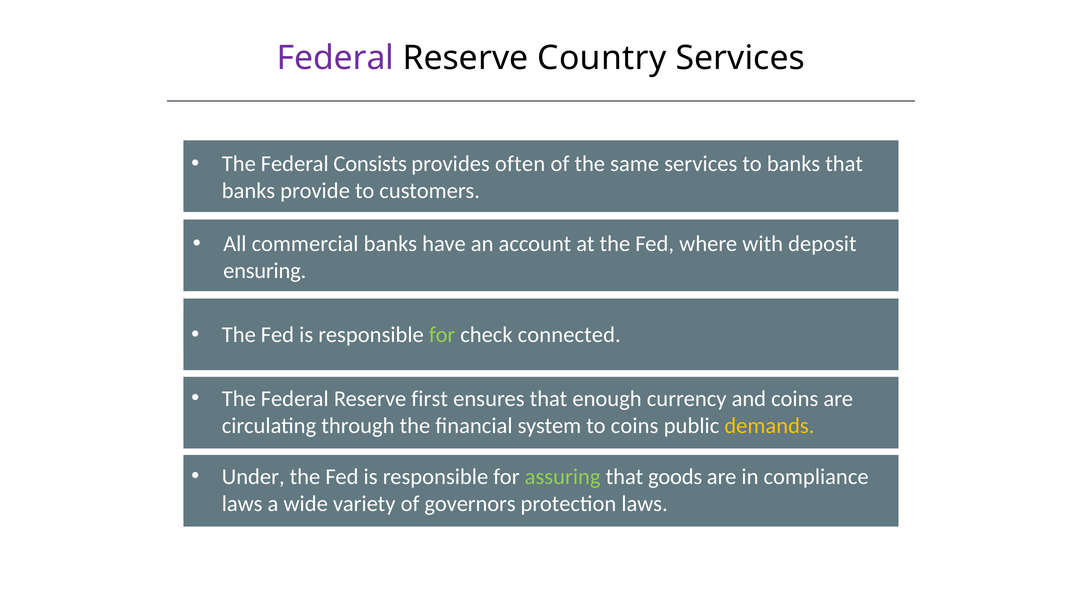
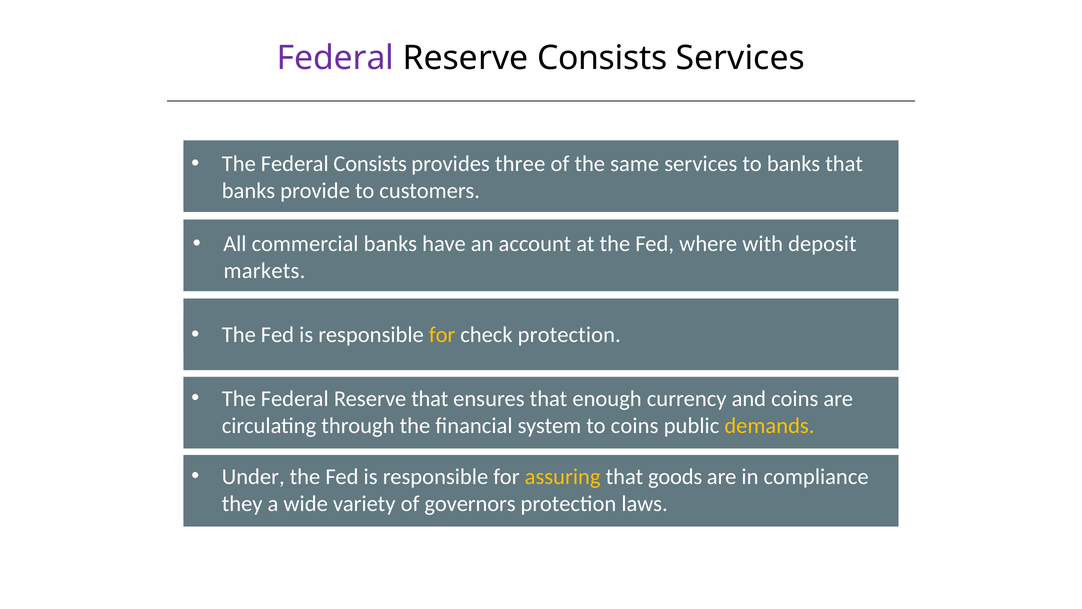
Reserve Country: Country -> Consists (602, 58)
often: often -> three (520, 164)
ensuring: ensuring -> markets (264, 271)
for colour: light green -> yellow (442, 335)
check connected: connected -> protection (569, 335)
Reserve first: first -> that (430, 398)
assuring colour: light green -> yellow (563, 477)
laws: laws -> they (242, 504)
